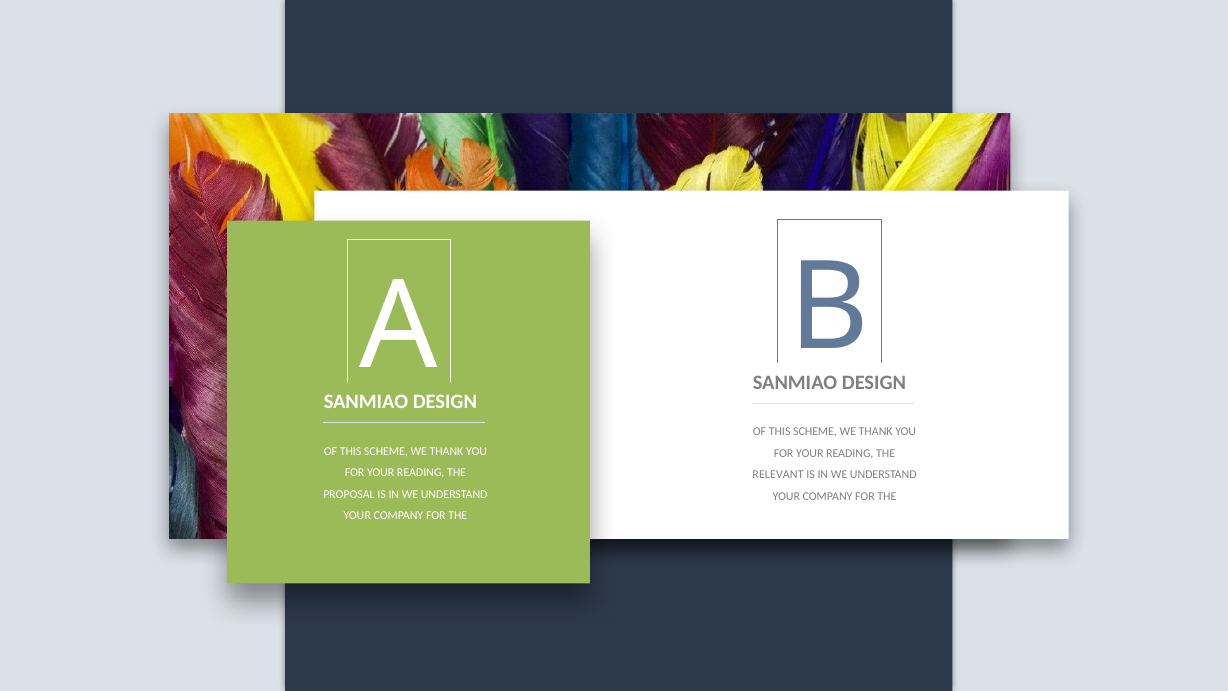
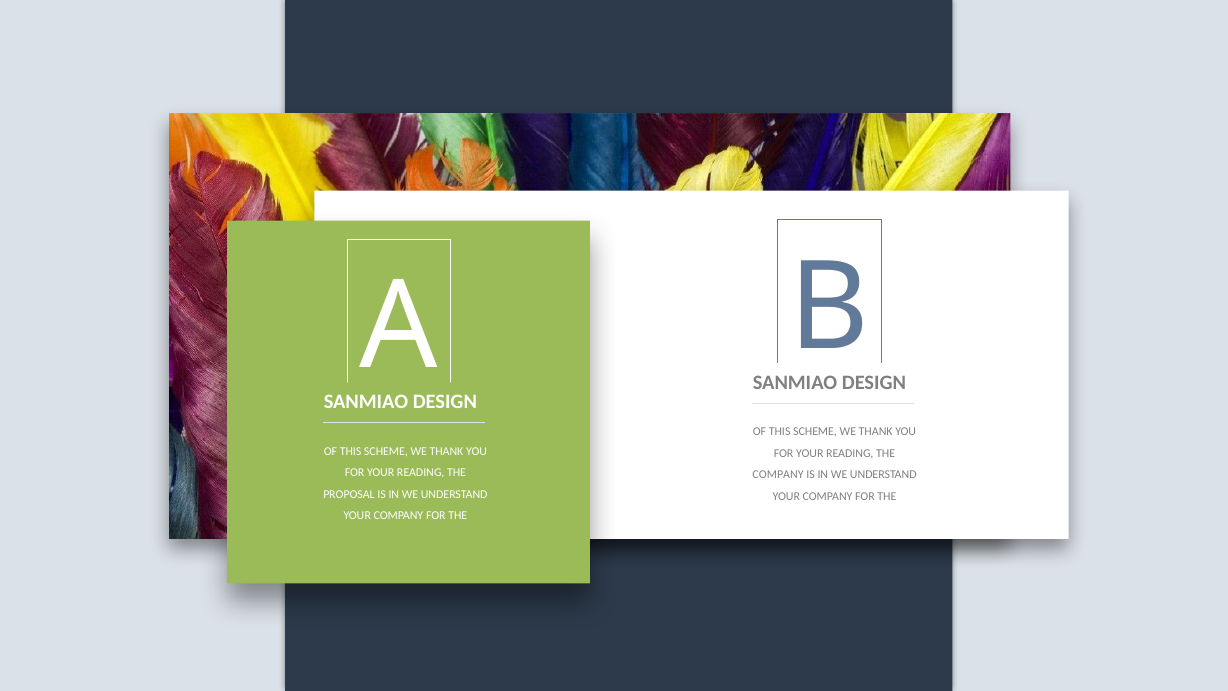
RELEVANT: RELEVANT -> COMPANY (778, 475)
